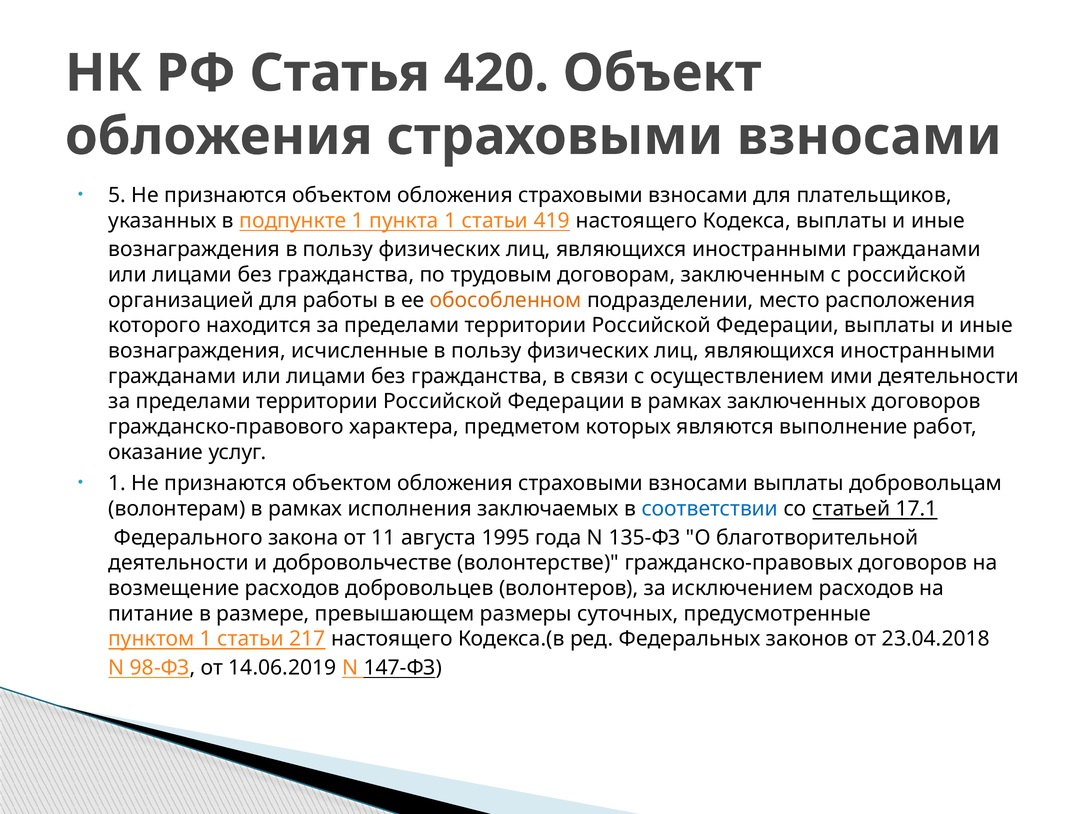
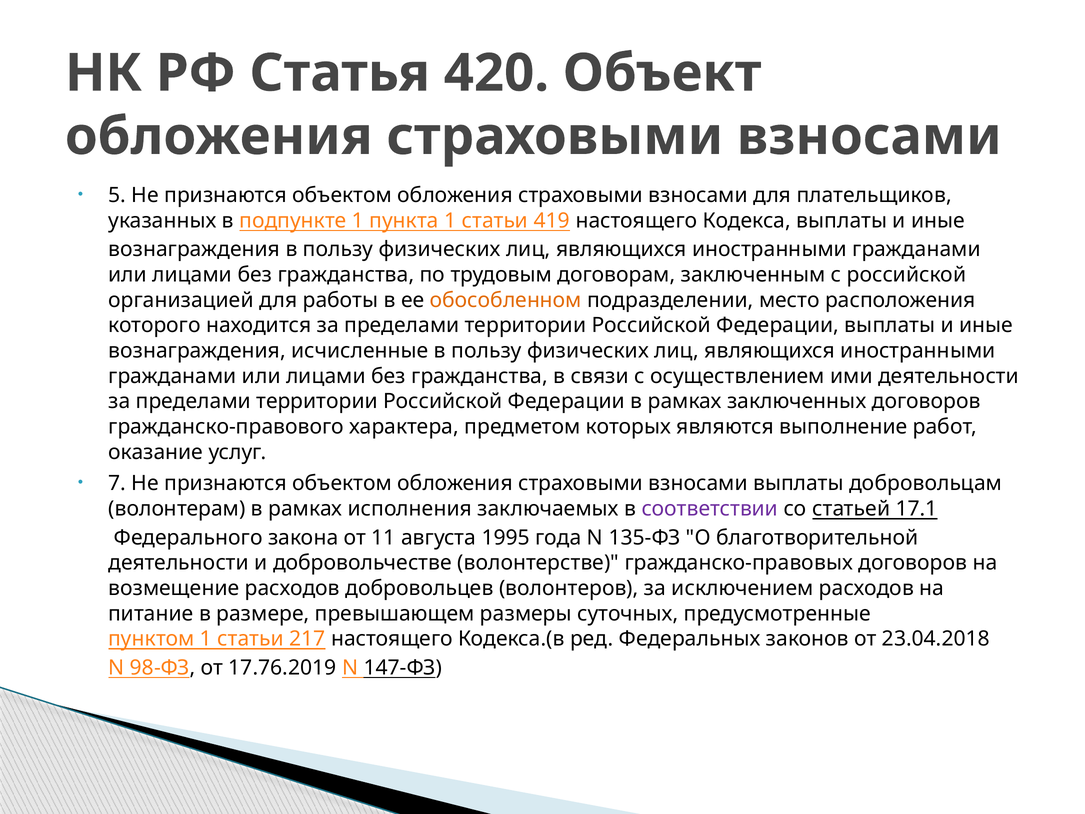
1: 1 -> 7 (117, 483)
соответствии colour: blue -> purple (710, 509)
14.06.2019: 14.06.2019 -> 17.76.2019 (282, 667)
